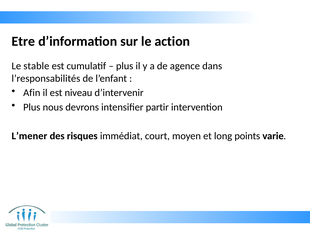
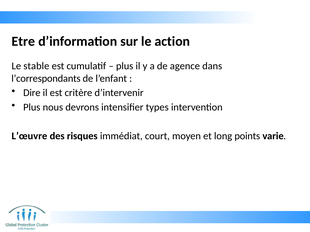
l’responsabilités: l’responsabilités -> l’correspondants (46, 79)
Afin: Afin -> Dire (32, 93)
niveau: niveau -> critère (78, 93)
partir: partir -> types (157, 107)
L’mener: L’mener -> L’œuvre (29, 136)
